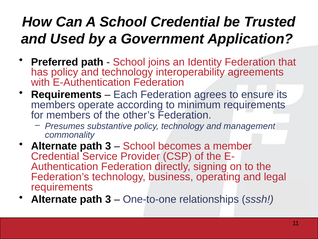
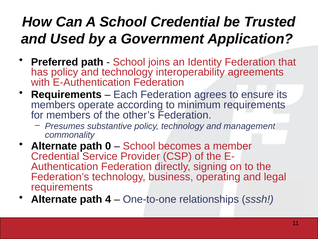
3: 3 -> 0 (108, 146)
3: 3 -> 4 (108, 199)
